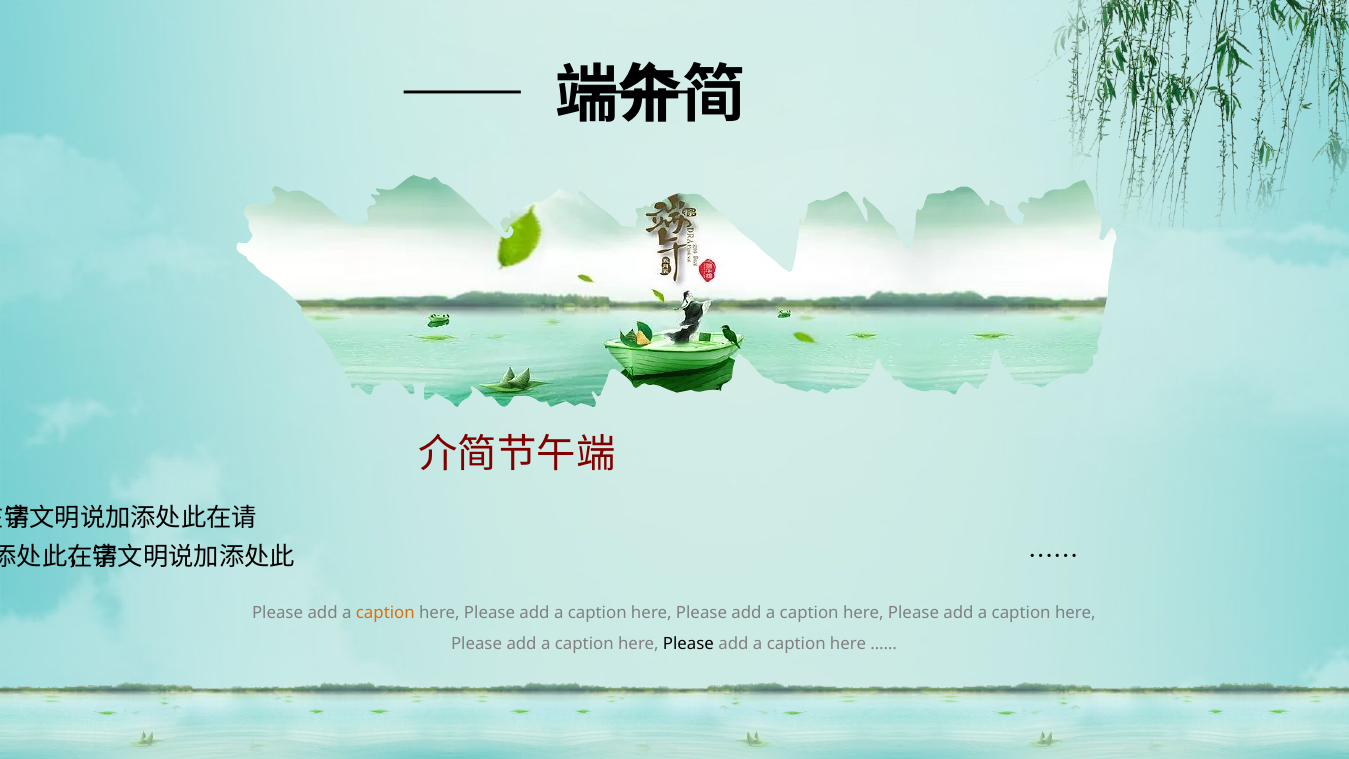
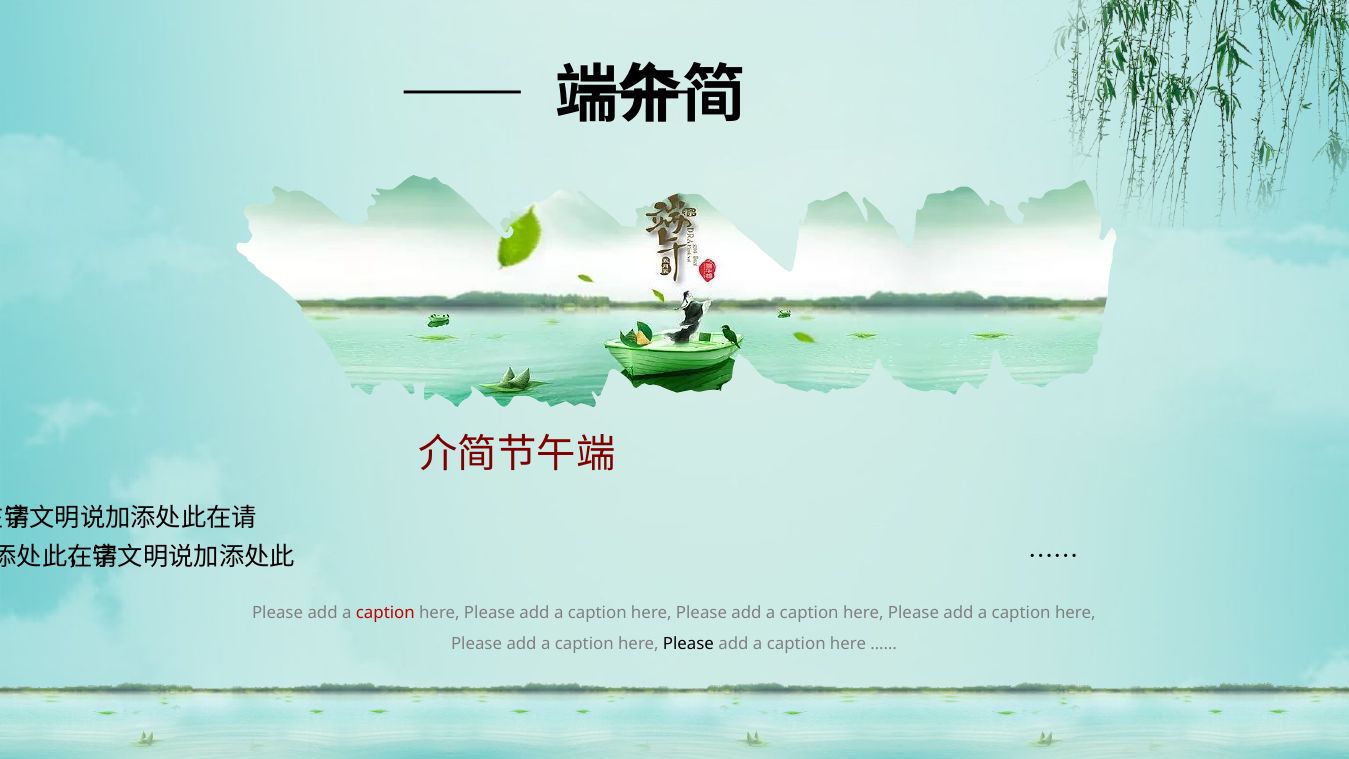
caption colour: orange -> red (385, 613)
